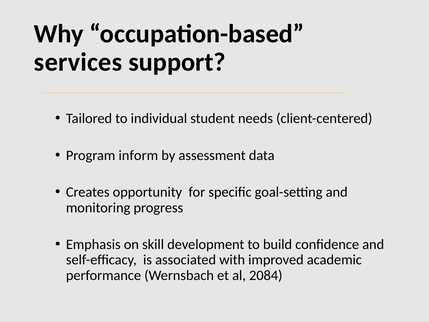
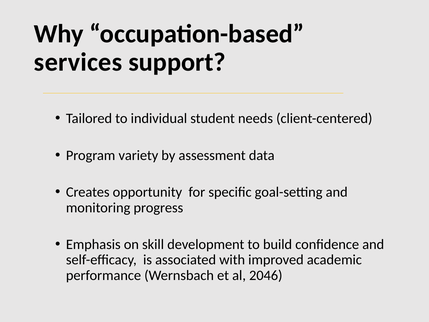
inform: inform -> variety (138, 155)
2084: 2084 -> 2046 (266, 275)
